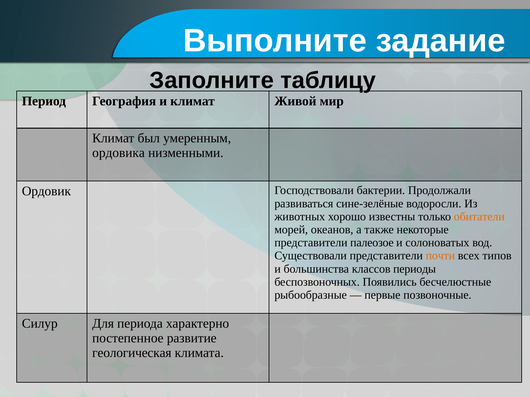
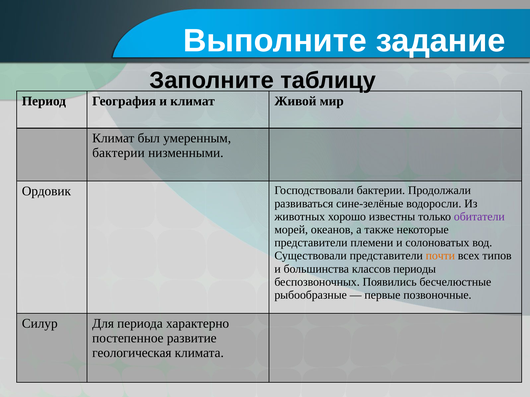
ордовика: ордовика -> бактерии (118, 153)
обитатели colour: orange -> purple (479, 217)
палеозое: палеозое -> племени (372, 243)
